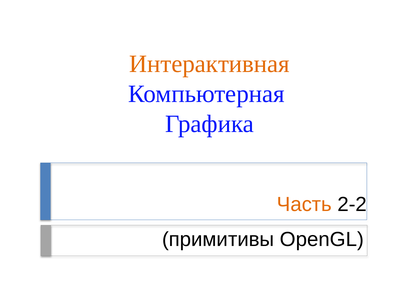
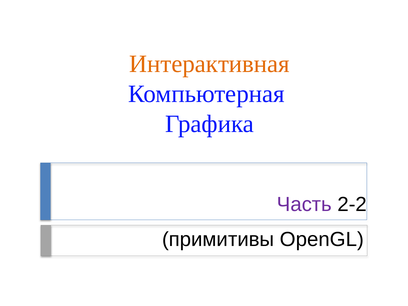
Часть colour: orange -> purple (304, 204)
